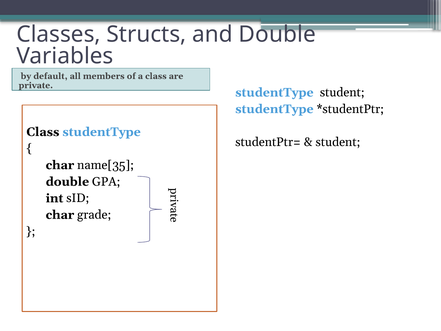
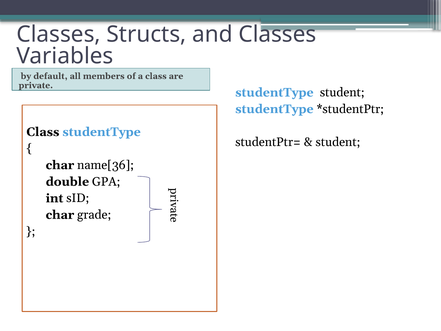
and Double: Double -> Classes (277, 34)
name[35: name[35 -> name[36 (106, 165)
